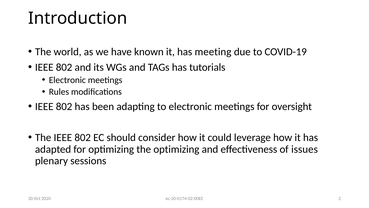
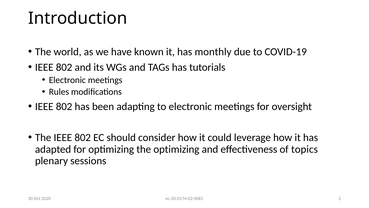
meeting: meeting -> monthly (213, 52)
issues: issues -> topics (305, 149)
